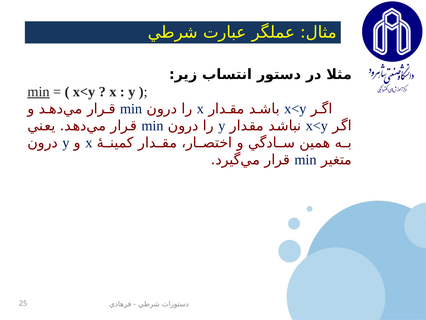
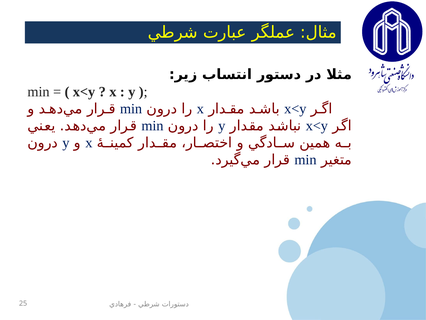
min underline: present -> none (39, 91)
